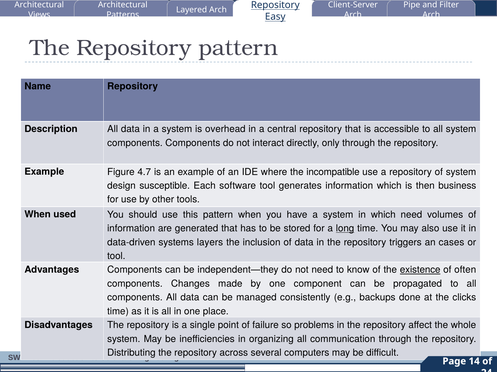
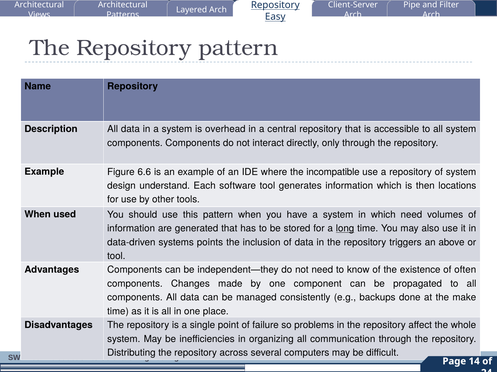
4.7: 4.7 -> 6.6 (144, 172)
susceptible: susceptible -> understand (165, 186)
business: business -> locations (457, 186)
layers: layers -> points (210, 243)
cases: cases -> above (452, 243)
existence underline: present -> none (420, 270)
clicks: clicks -> make (464, 298)
